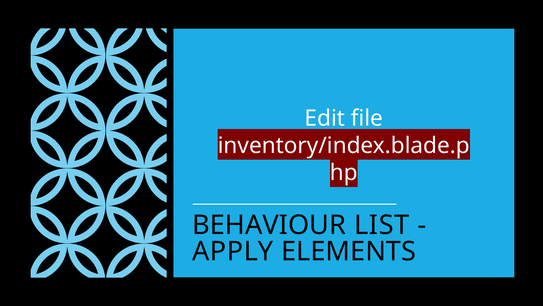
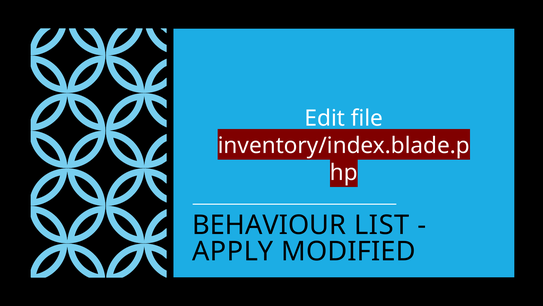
ELEMENTS: ELEMENTS -> MODIFIED (348, 251)
